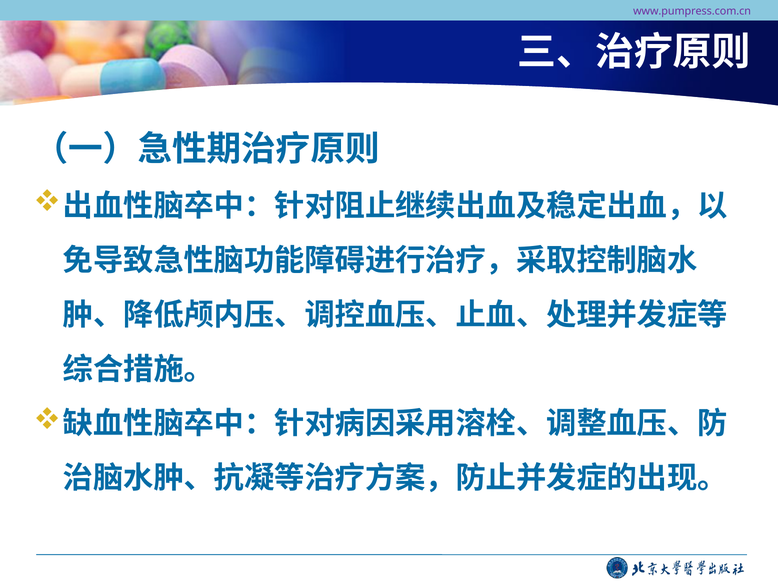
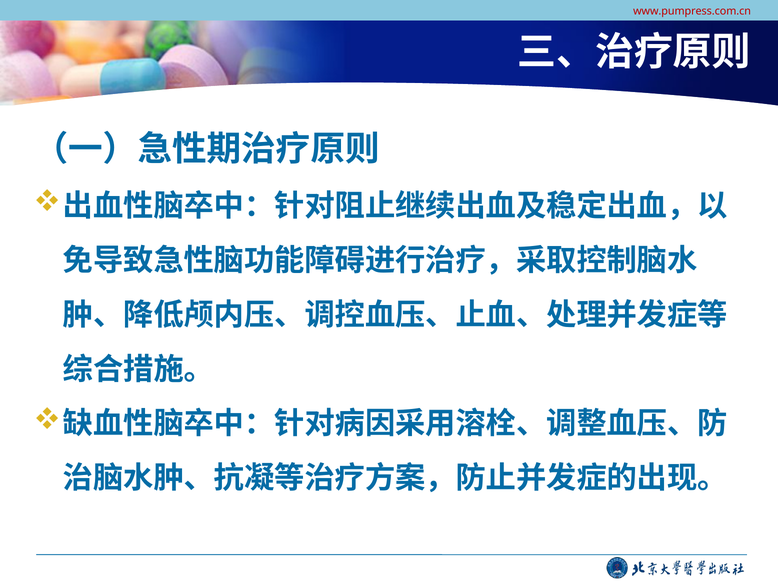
www.pumpress.com.cn colour: purple -> red (692, 11)
